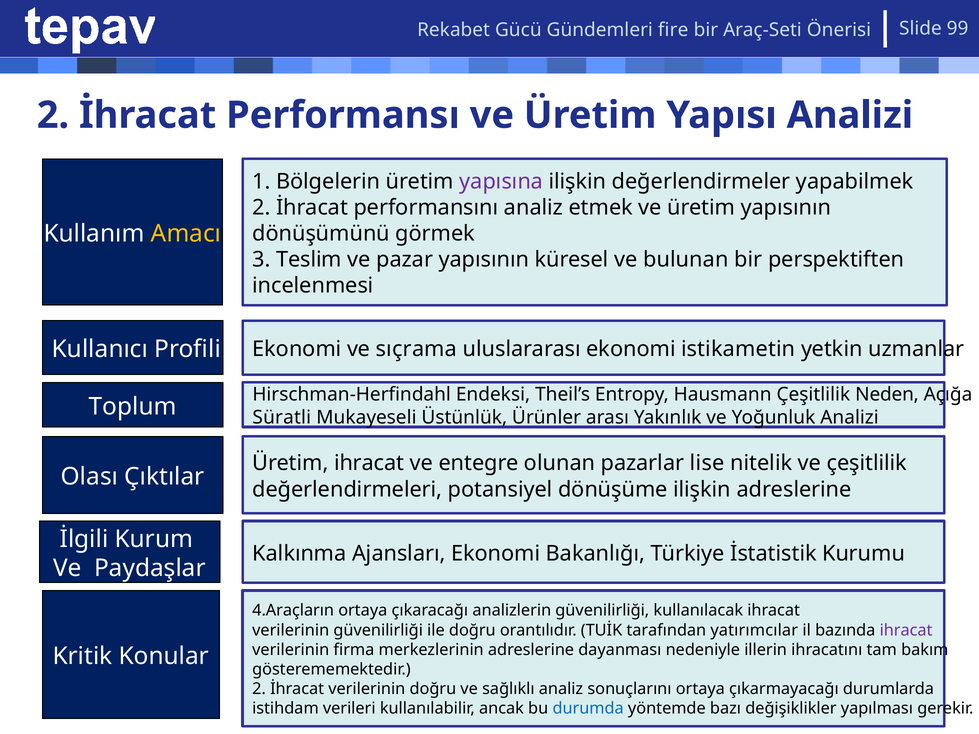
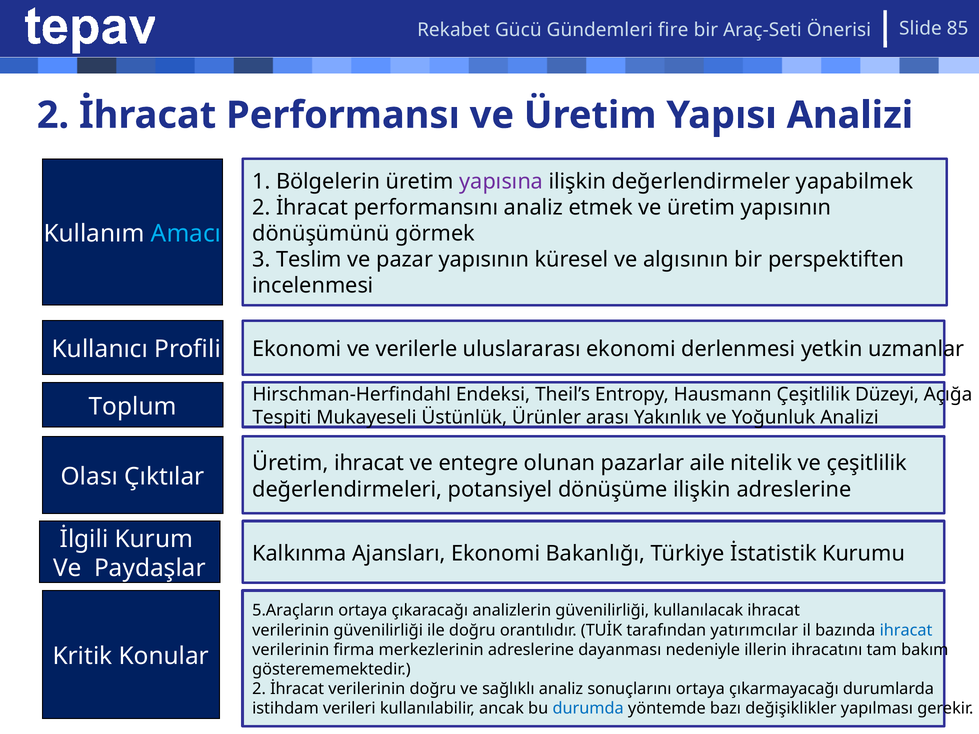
99: 99 -> 85 (958, 28)
Amacı colour: yellow -> light blue (186, 234)
bulunan: bulunan -> algısının (686, 260)
sıçrama: sıçrama -> verilerle (417, 349)
istikametin: istikametin -> derlenmesi (738, 349)
Neden: Neden -> Düzeyi (887, 395)
Süratli: Süratli -> Tespiti (282, 418)
lise: lise -> aile (707, 463)
4.Araçların: 4.Araçların -> 5.Araçların (293, 611)
ihracat colour: purple -> blue (906, 630)
